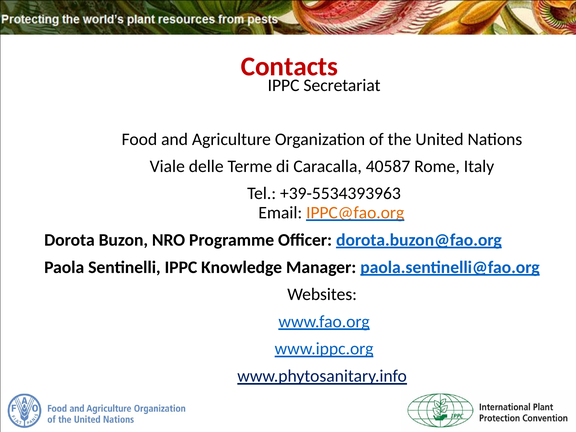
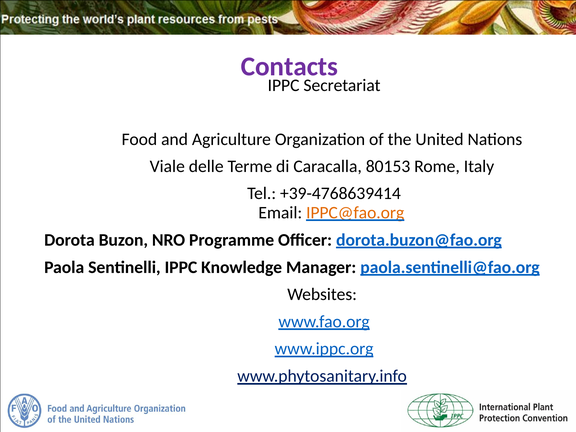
Contacts colour: red -> purple (289, 66)
40587: 40587 -> 80153 (388, 166)
+39-5534393963: +39-5534393963 -> +39-4768639414 (340, 193)
